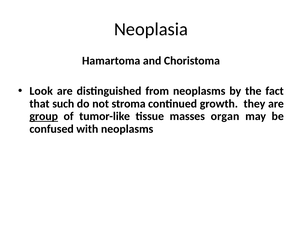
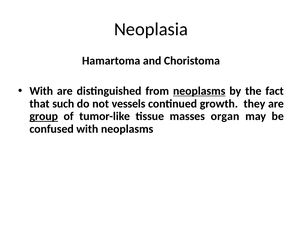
Look: Look -> With (41, 91)
neoplasms underline: none -> present (199, 91)
stroma: stroma -> vessels (129, 103)
